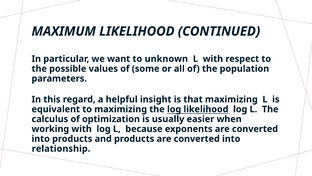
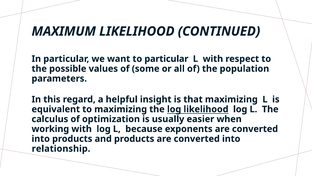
to unknown: unknown -> particular (166, 59)
